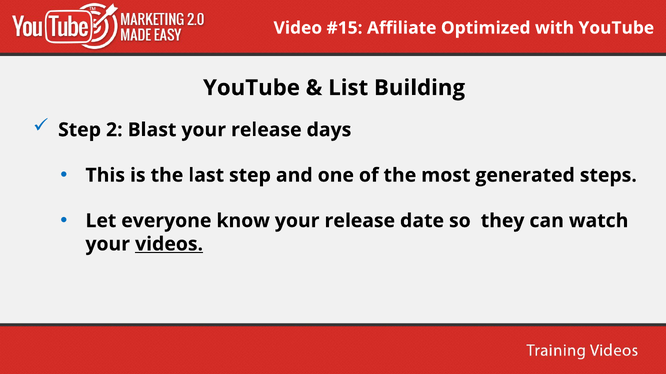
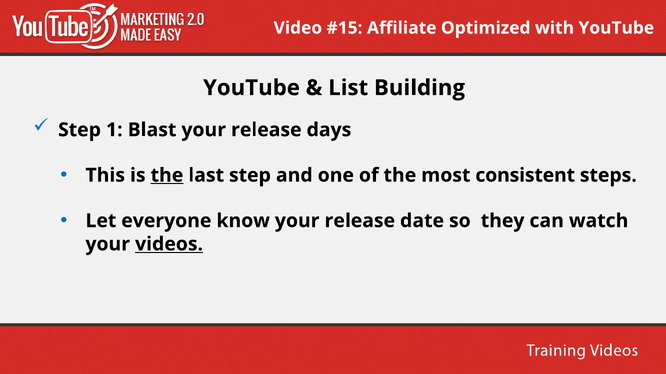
2: 2 -> 1 (114, 130)
the underline: none -> present (167, 176)
generated: generated -> consistent (525, 176)
